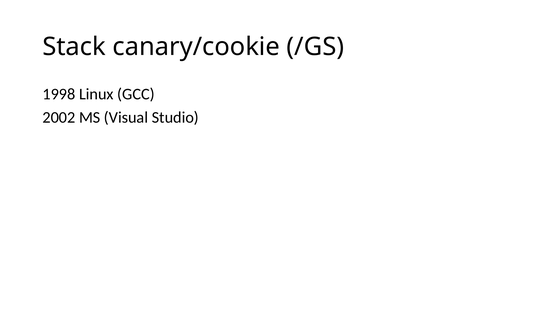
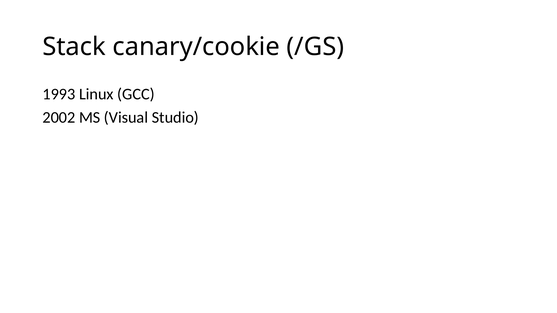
1998: 1998 -> 1993 (59, 94)
